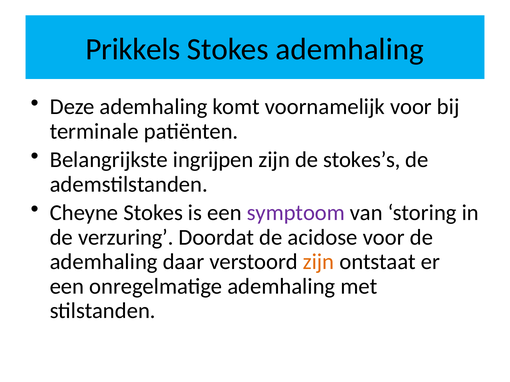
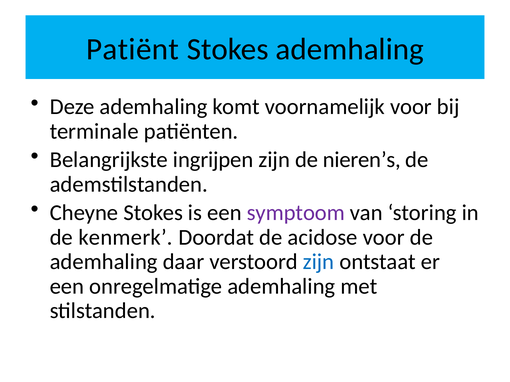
Prikkels: Prikkels -> Patiënt (133, 49)
stokes’s: stokes’s -> nieren’s (362, 160)
verzuring: verzuring -> kenmerk (126, 238)
zijn colour: orange -> blue (319, 262)
